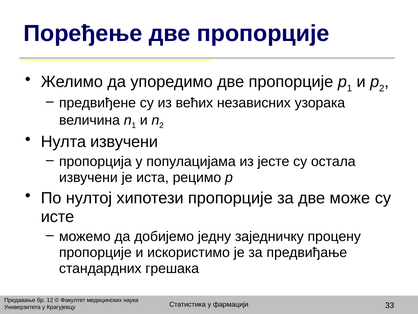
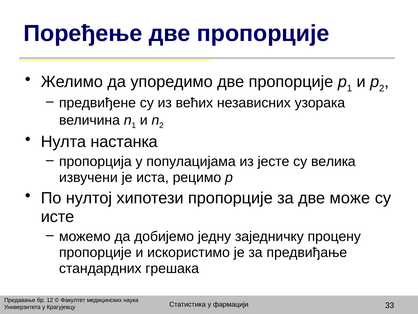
Нулта извучени: извучени -> настанка (124, 141)
остала: остала -> велика (333, 161)
